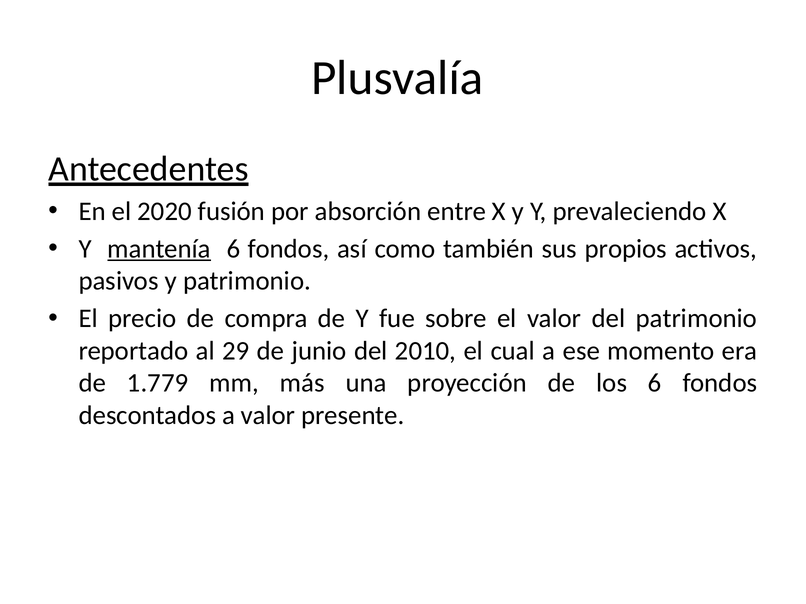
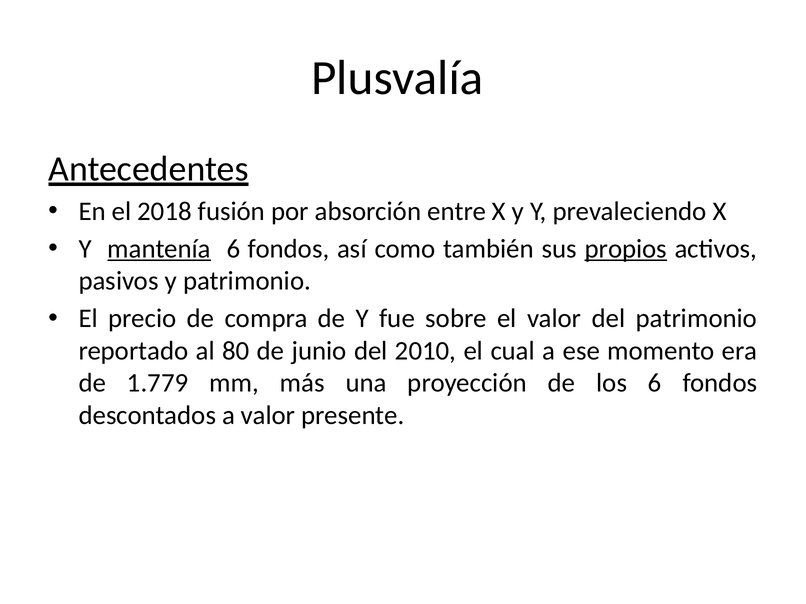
2020: 2020 -> 2018 (165, 211)
propios underline: none -> present (626, 249)
29: 29 -> 80 (236, 351)
